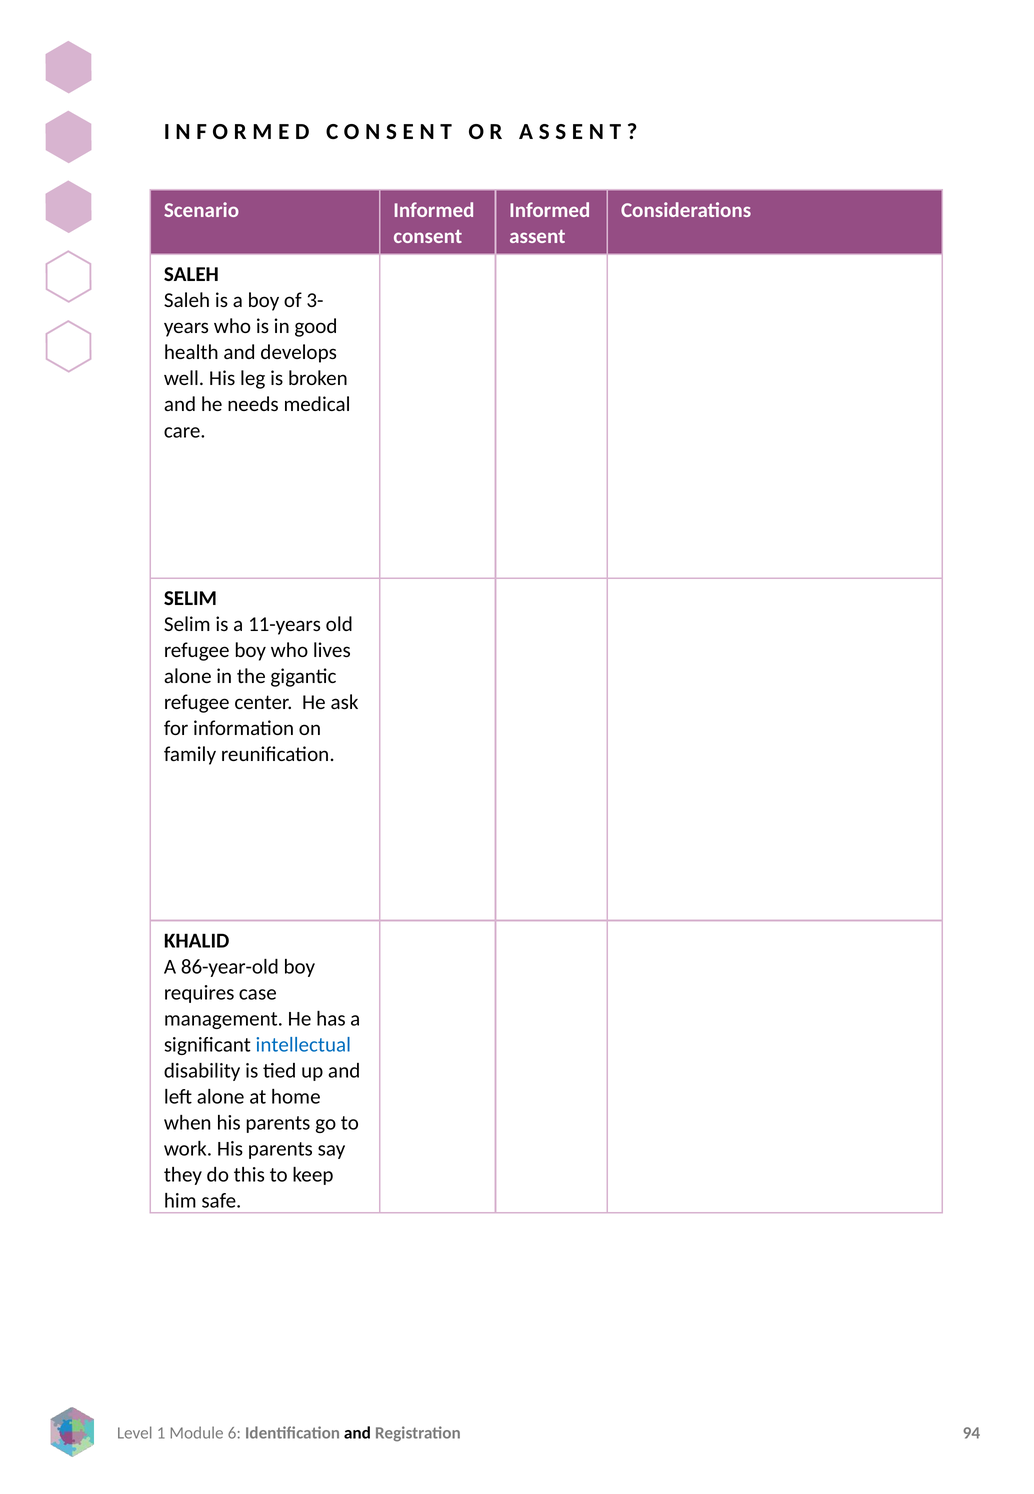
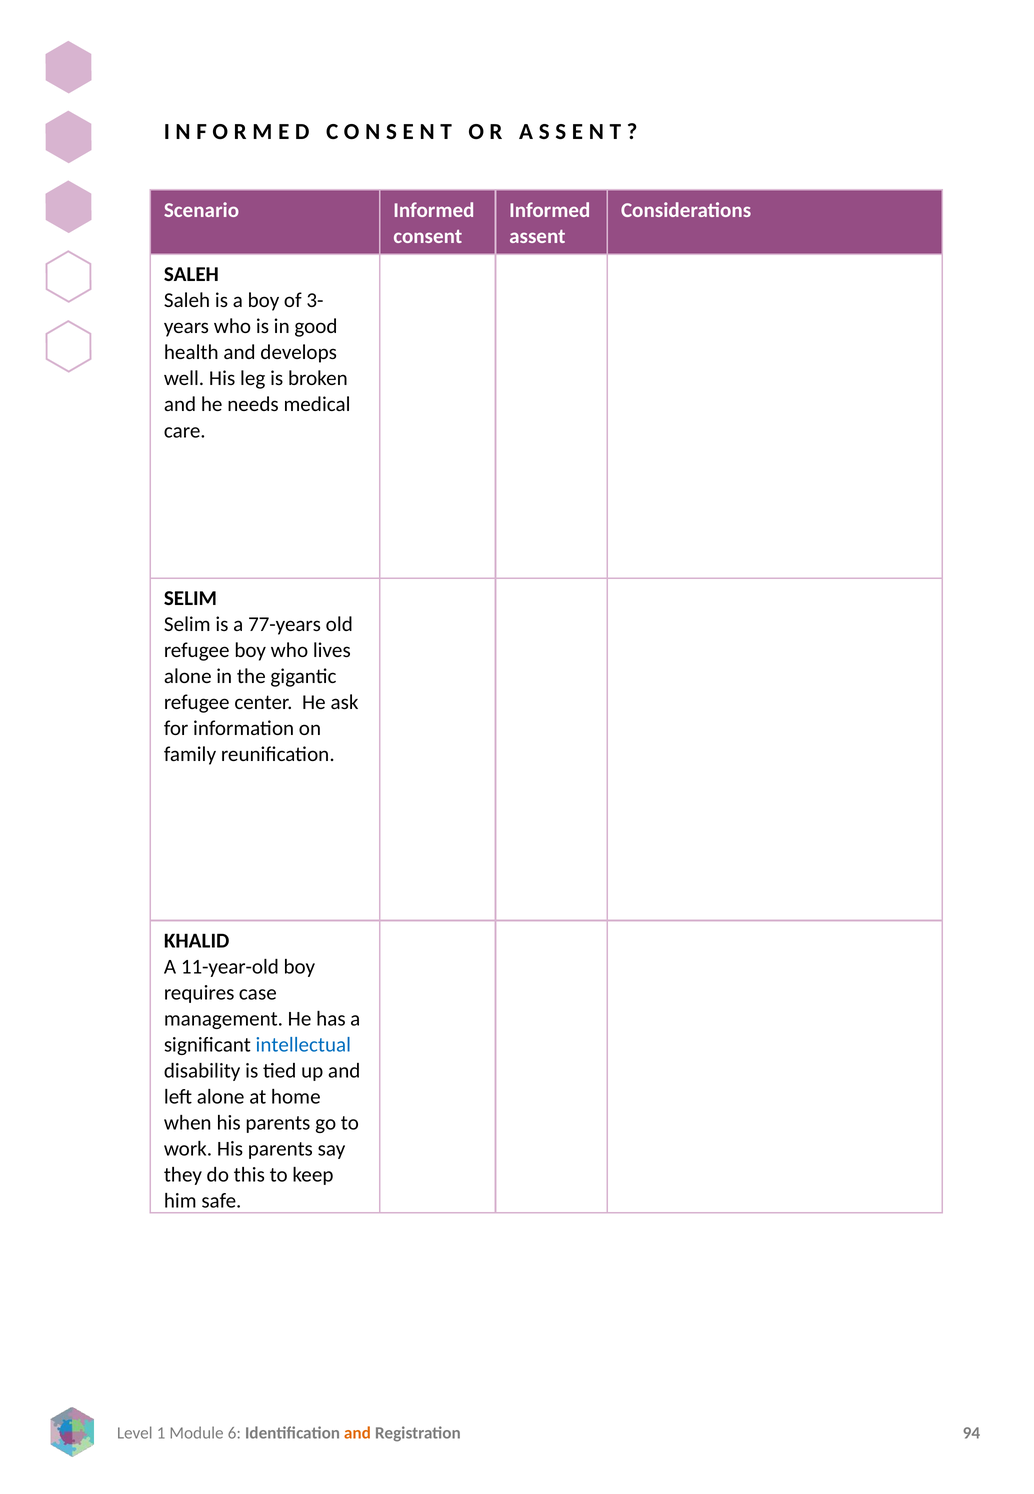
11-years: 11-years -> 77-years (285, 624)
86-year-old: 86-year-old -> 11-year-old (230, 966)
and colour: black -> orange (357, 1433)
